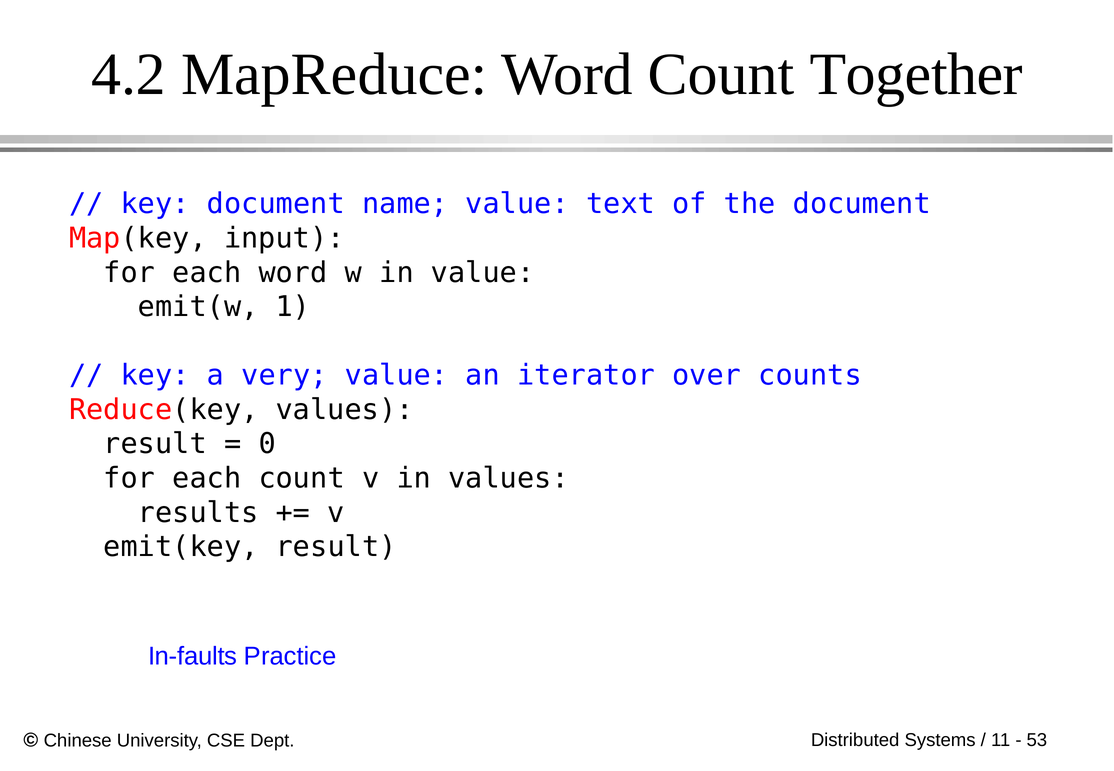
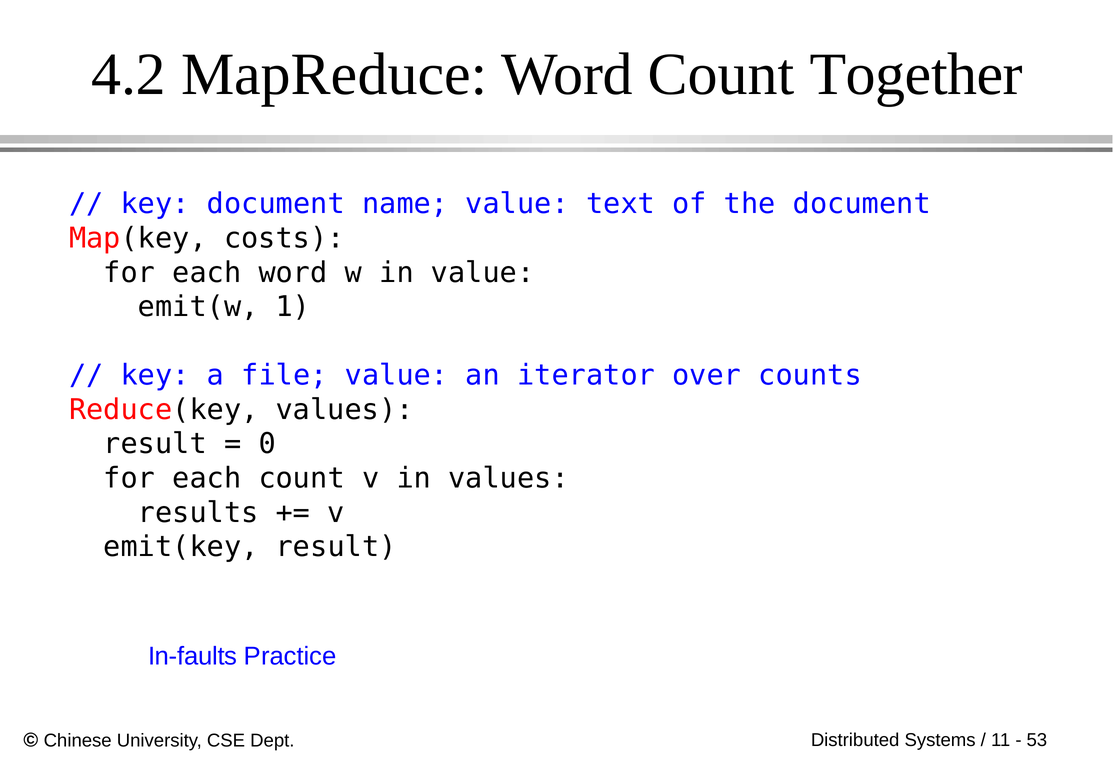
input: input -> costs (284, 238)
very: very -> file (284, 376)
